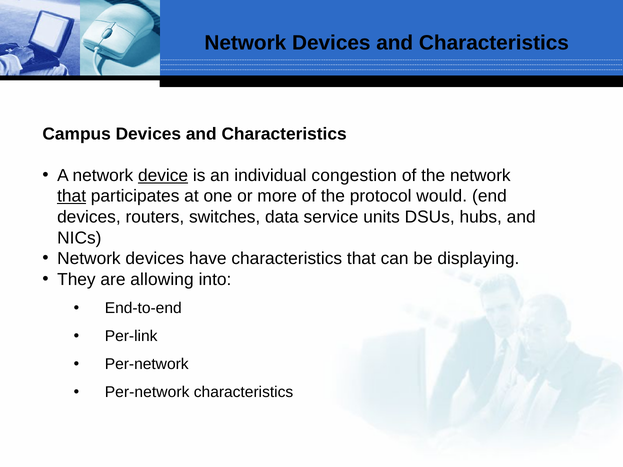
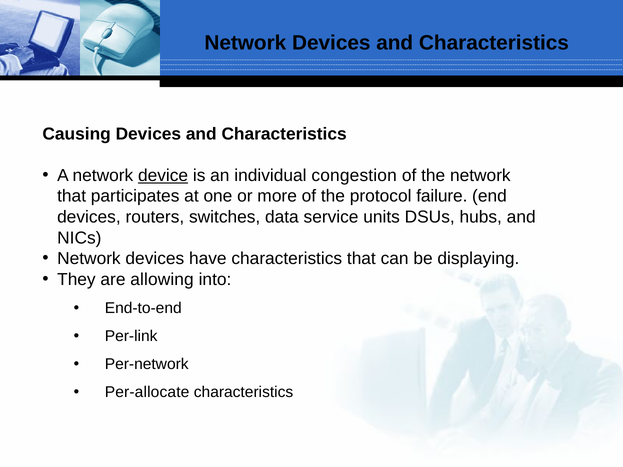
Campus: Campus -> Causing (77, 134)
that underline: present -> none (72, 196)
would: would -> failure (442, 196)
Per-network: Per-network -> Per-allocate (147, 393)
